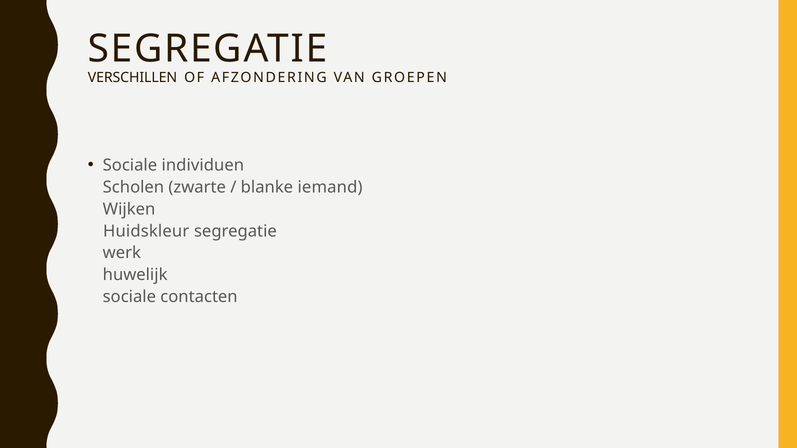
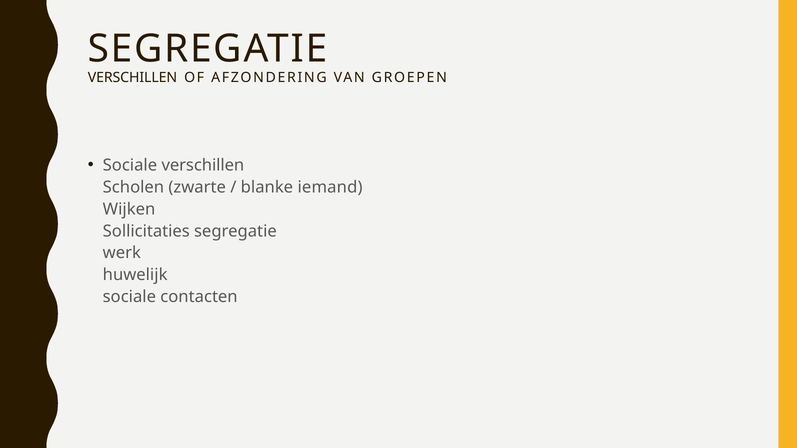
Sociale individuen: individuen -> verschillen (203, 166)
Huidskleur: Huidskleur -> Sollicitaties (146, 231)
